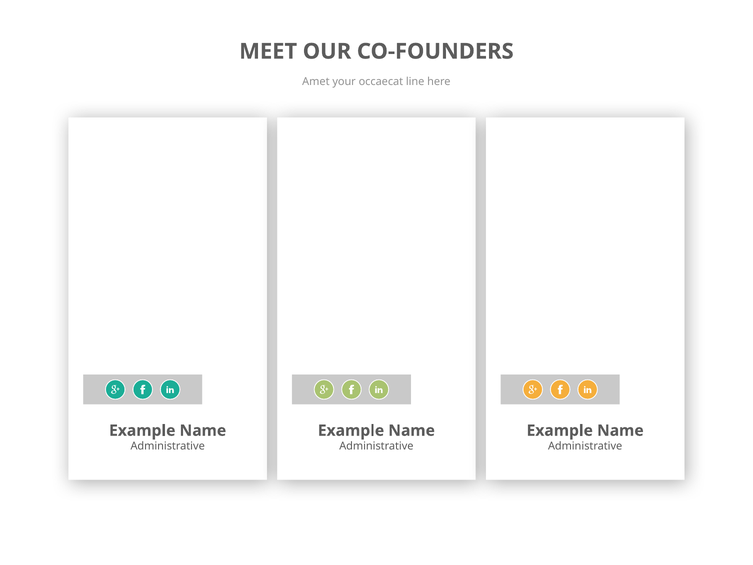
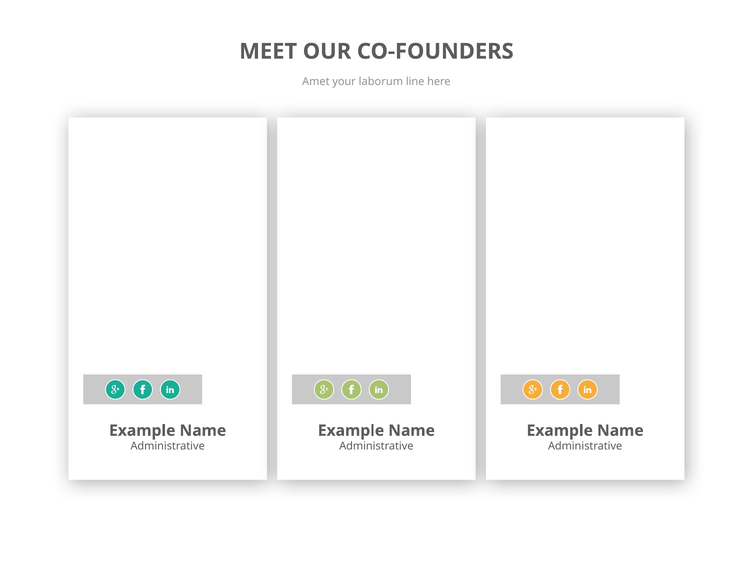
occaecat: occaecat -> laborum (381, 82)
